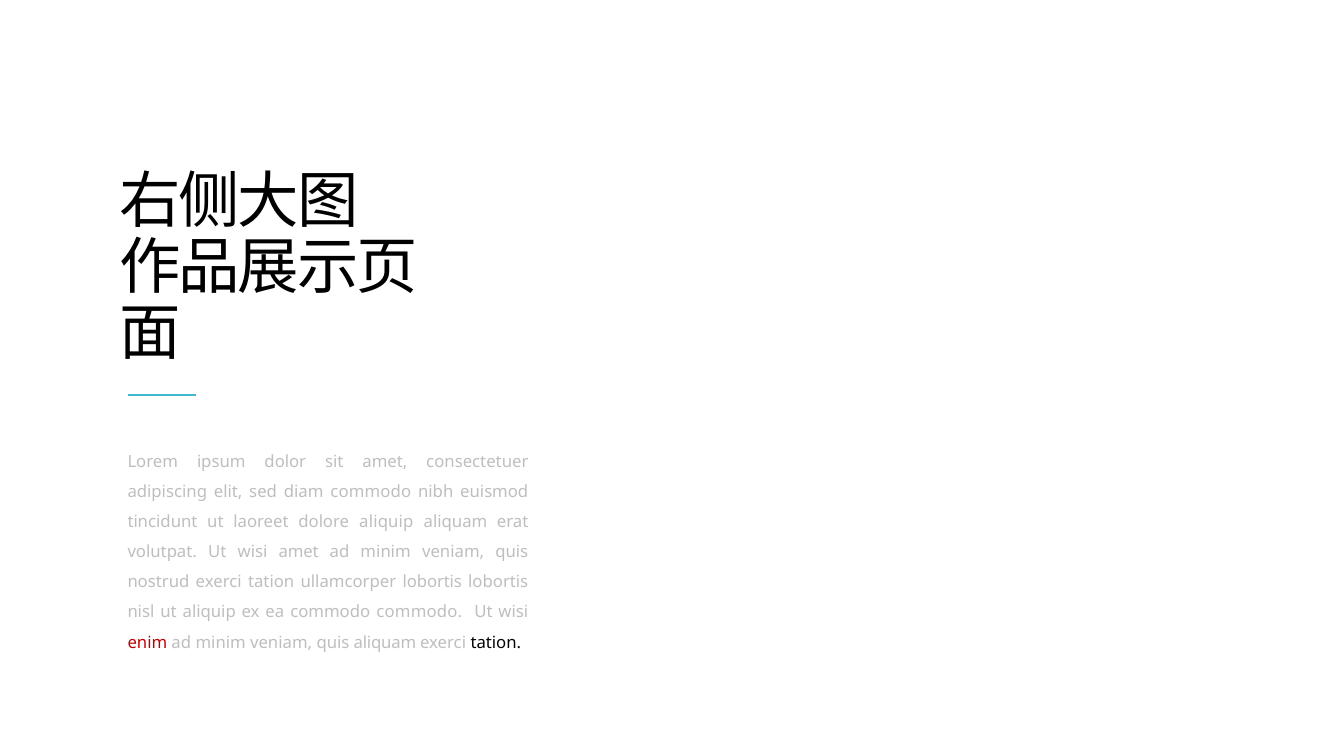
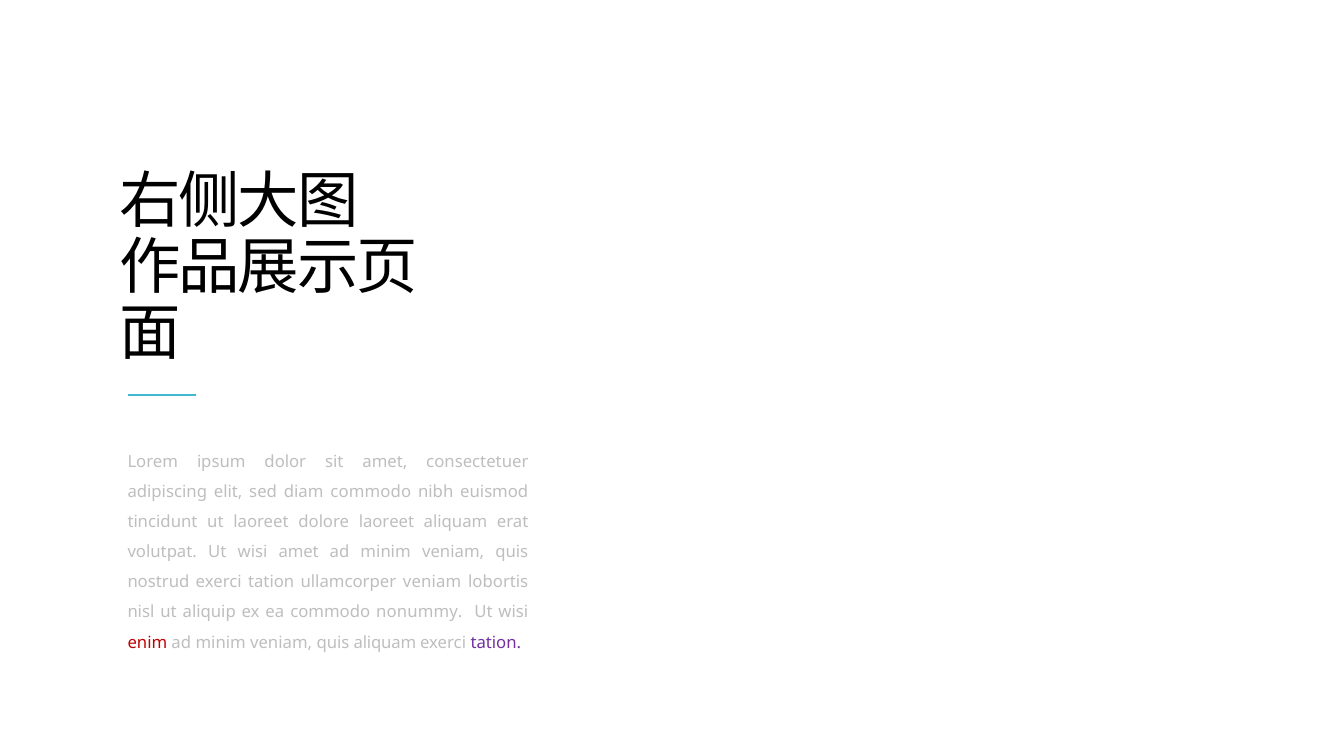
dolore aliquip: aliquip -> laoreet (386, 522)
ullamcorper lobortis: lobortis -> veniam (432, 582)
commodo commodo: commodo -> nonummy (419, 612)
tation colour: black -> purple (496, 642)
